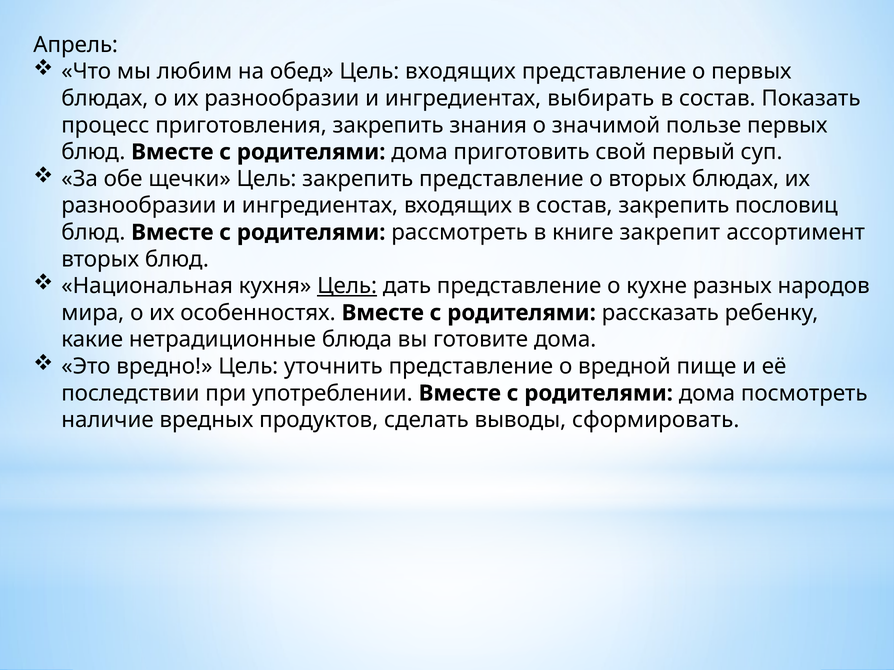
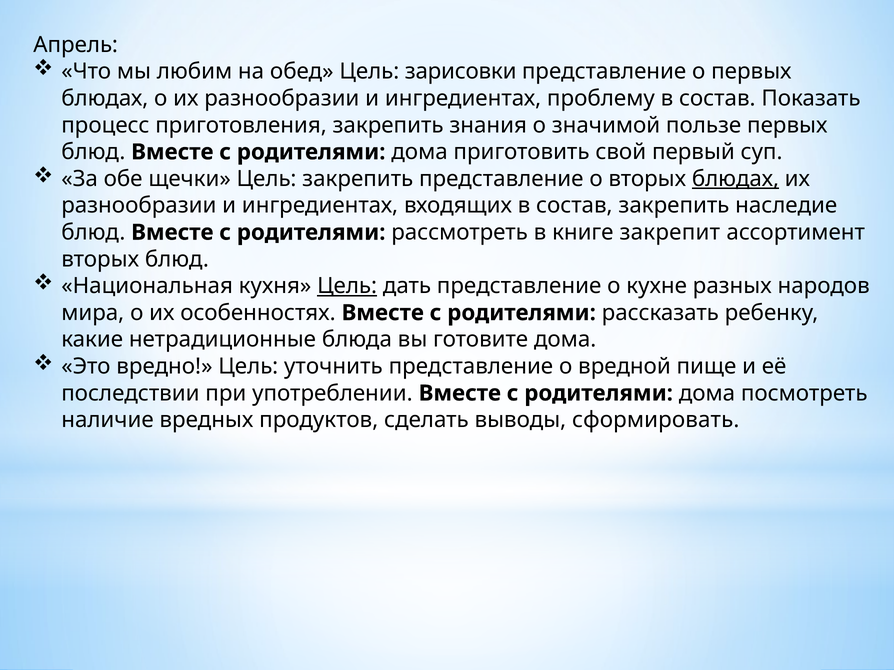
Цель входящих: входящих -> зарисовки (461, 72)
выбирать: выбирать -> проблему (601, 98)
блюдах underline: none -> present (735, 179)
пословиц: пословиц -> наследие (786, 206)
